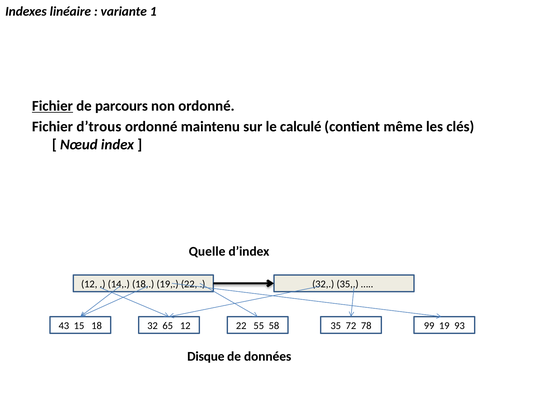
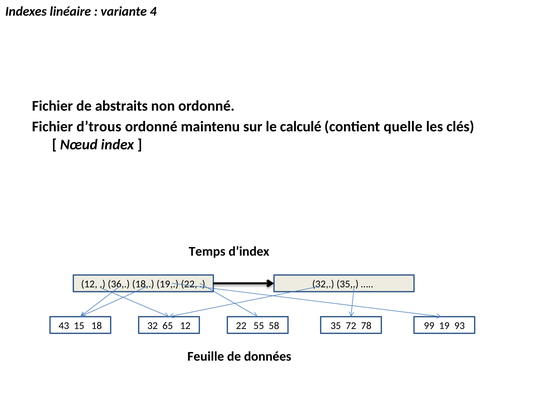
1: 1 -> 4 (153, 12)
Fichier underline: present -> none (52, 106)
parcours: parcours -> abstraits (121, 106)
même: même -> quelle (403, 127)
Quelle: Quelle -> Temps (207, 251)
14: 14 -> 36 (119, 284)
Disque: Disque -> Feuille (206, 356)
